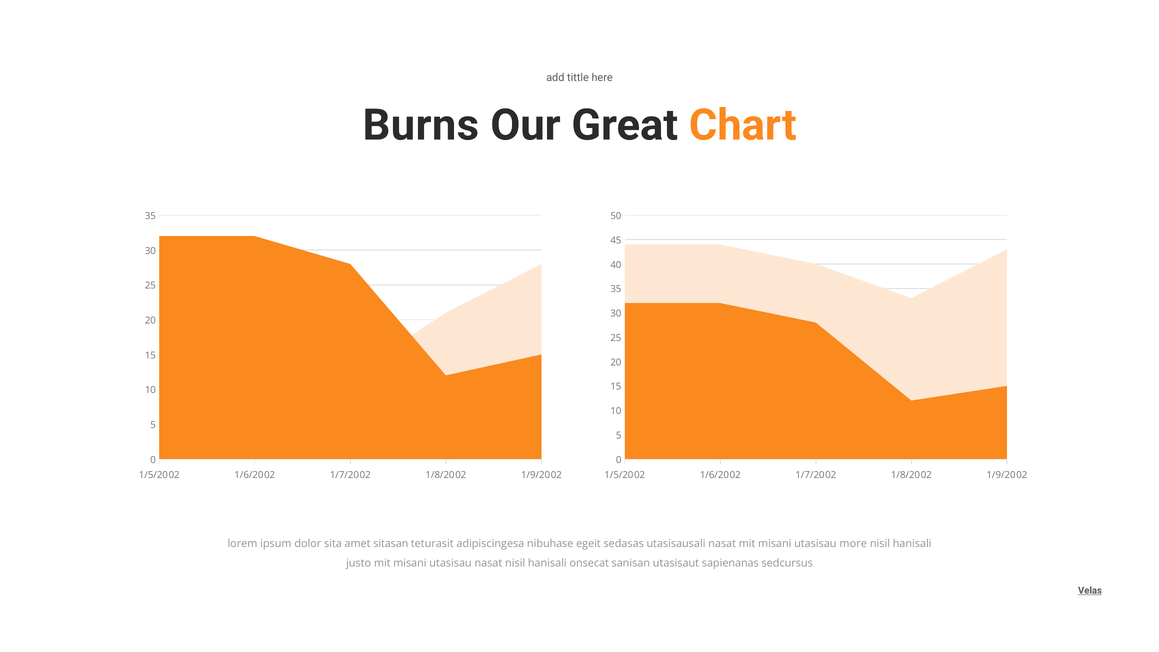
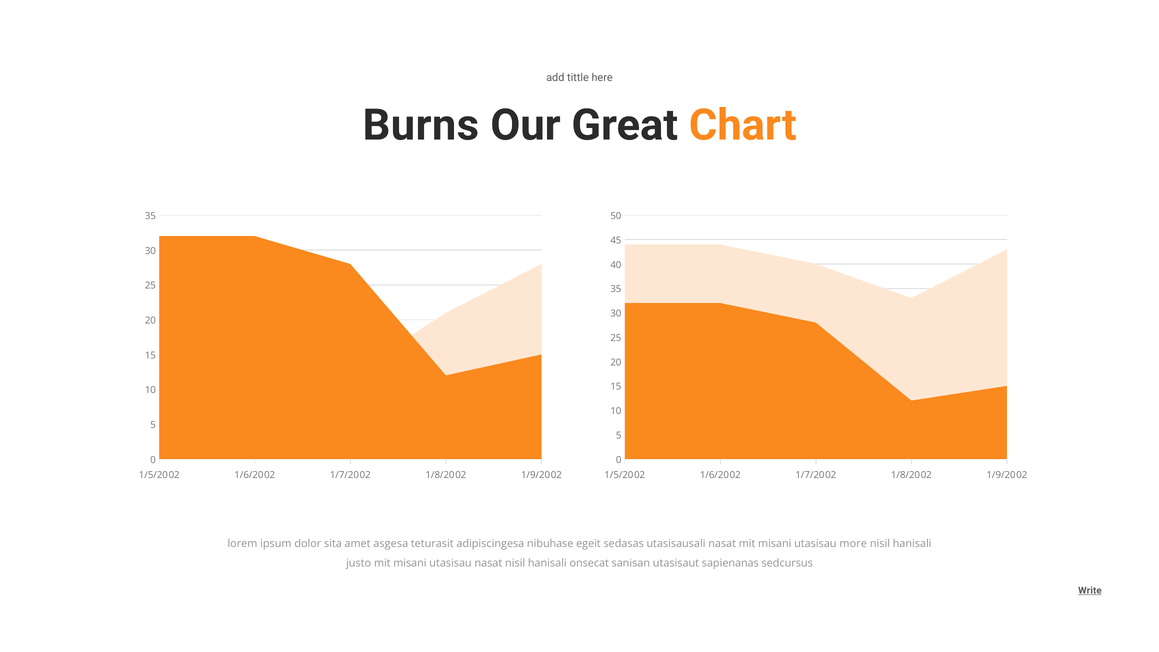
sitasan: sitasan -> asgesa (391, 543)
Velas: Velas -> Write (1090, 590)
